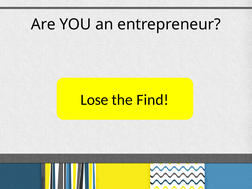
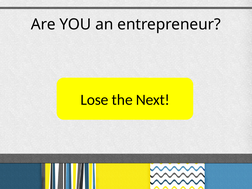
Find: Find -> Next (153, 100)
